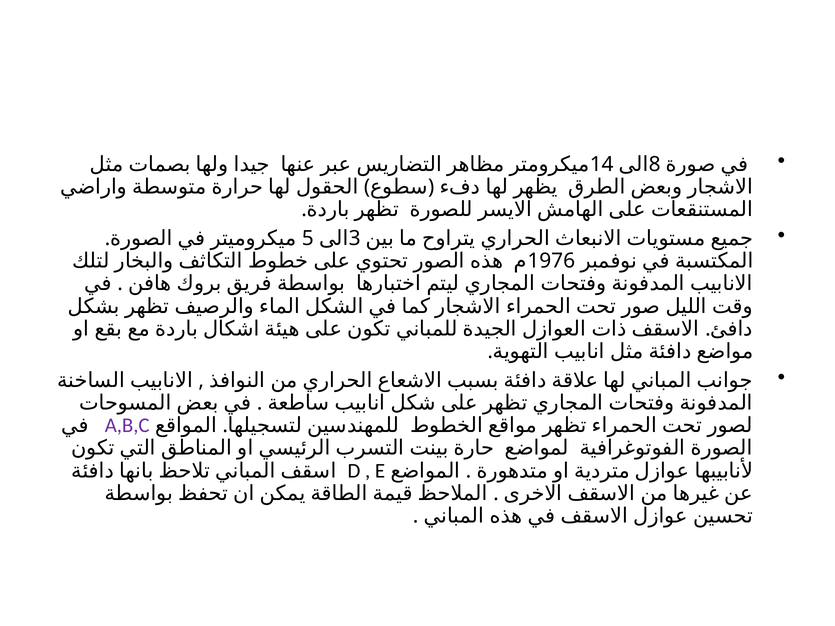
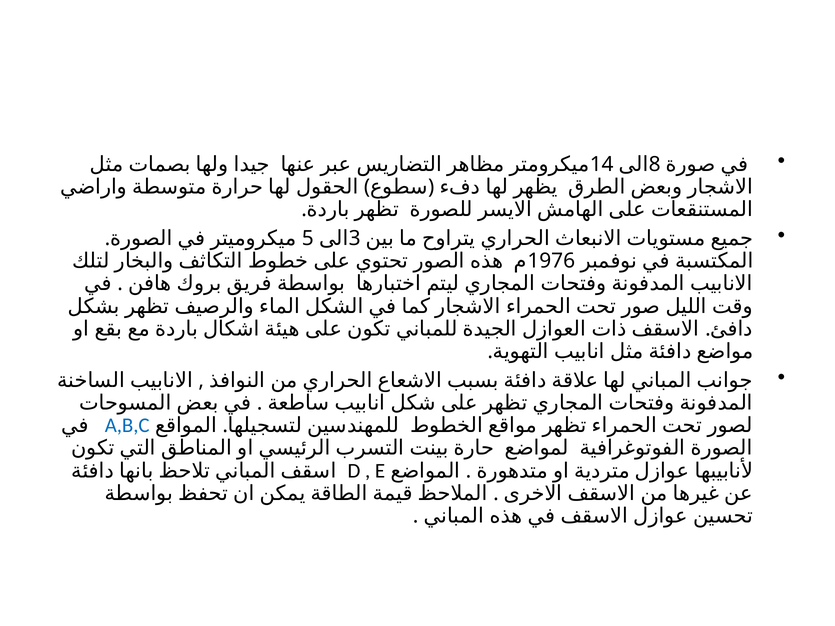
A,B,C colour: purple -> blue (127, 426)
